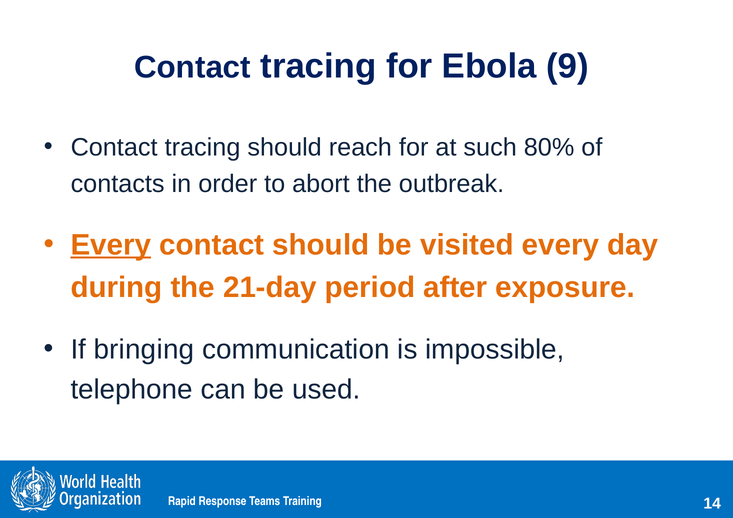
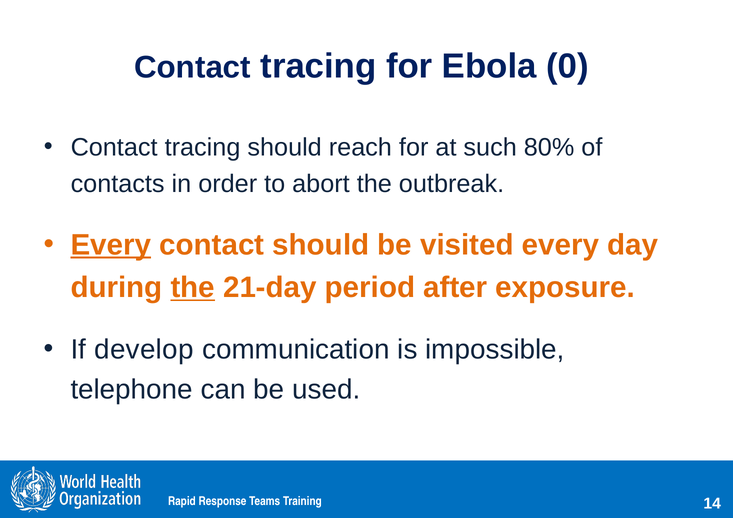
9: 9 -> 0 (568, 66)
the underline: none -> present (193, 288)
bringing: bringing -> develop (144, 350)
